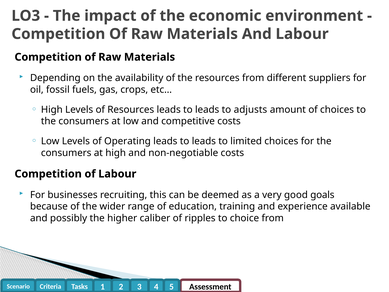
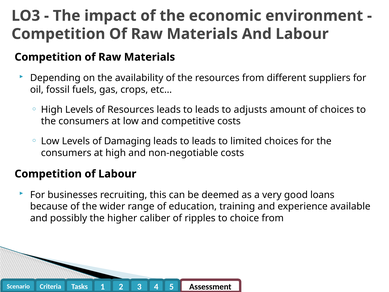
Operating: Operating -> Damaging (128, 141)
goals: goals -> loans (322, 195)
